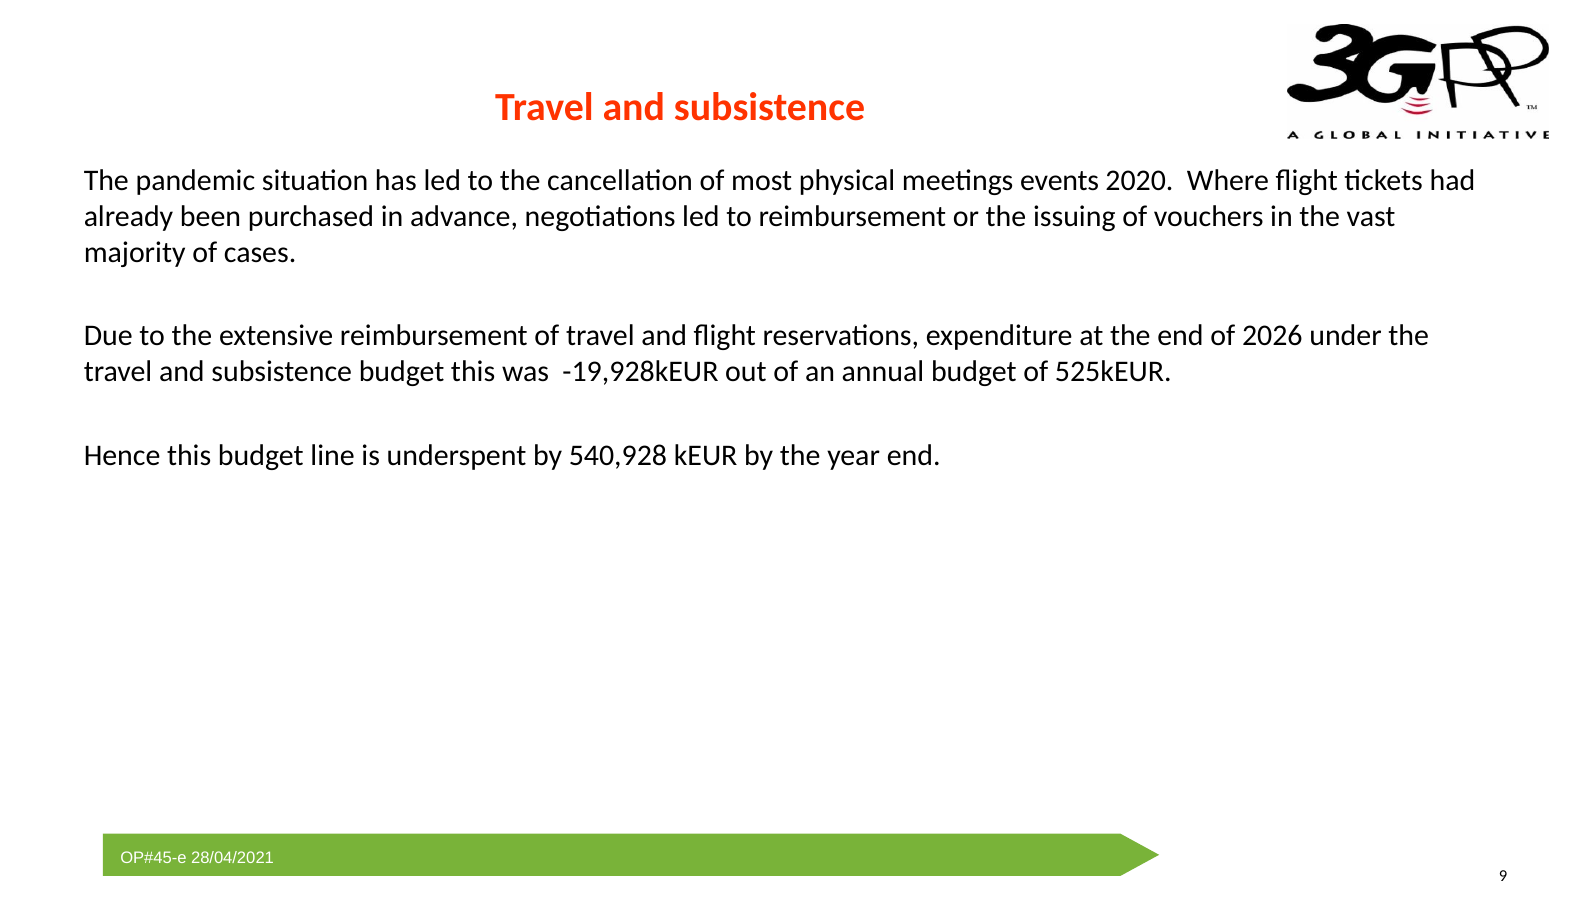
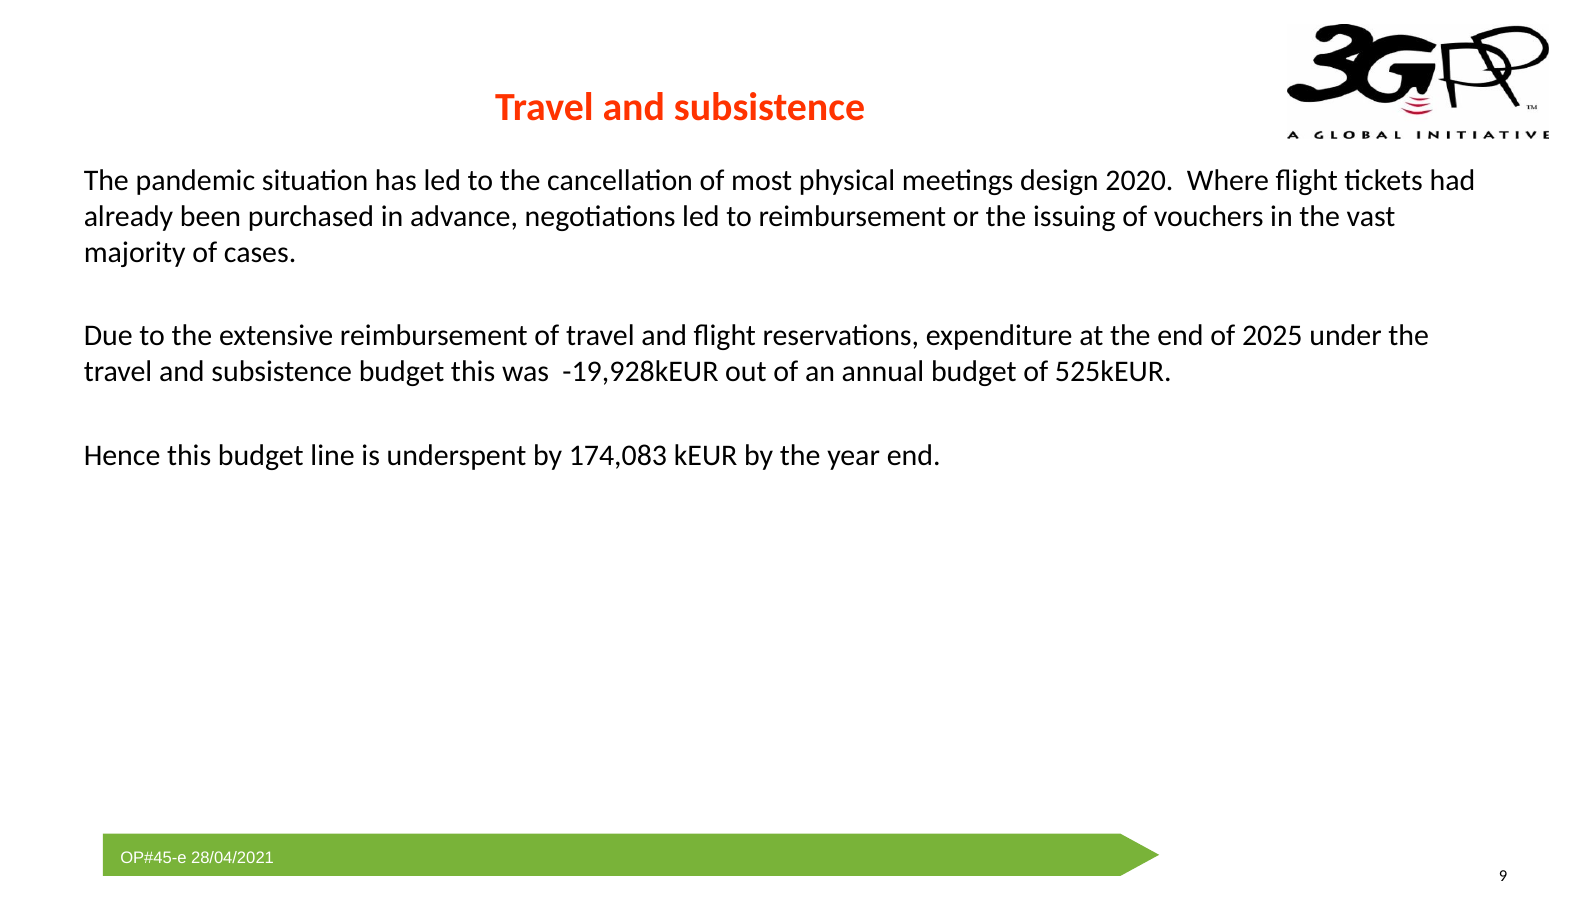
events: events -> design (1059, 180)
2026: 2026 -> 2025 (1272, 336)
540,928: 540,928 -> 174,083 (618, 456)
